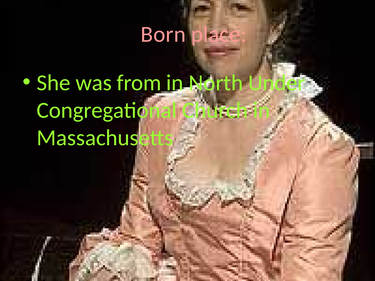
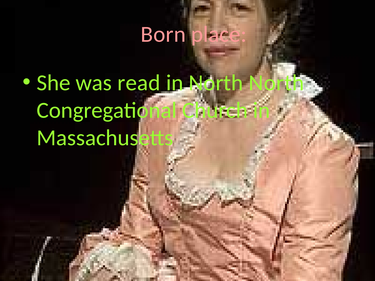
from: from -> read (139, 83)
North Under: Under -> North (276, 83)
